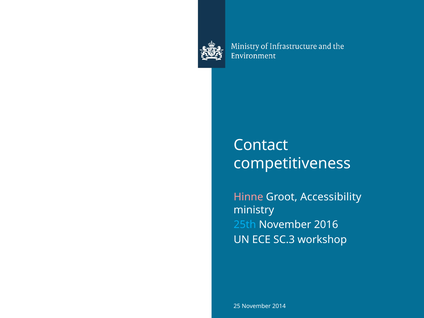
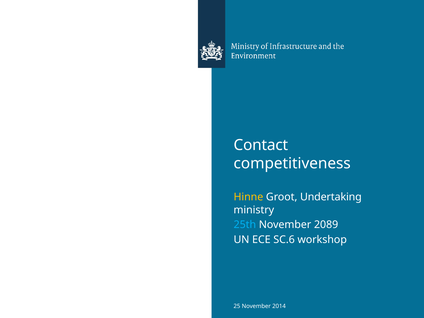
Hinne colour: pink -> yellow (248, 197)
Accessibility: Accessibility -> Undertaking (331, 197)
2016: 2016 -> 2089 (326, 225)
SC.3: SC.3 -> SC.6 (284, 240)
